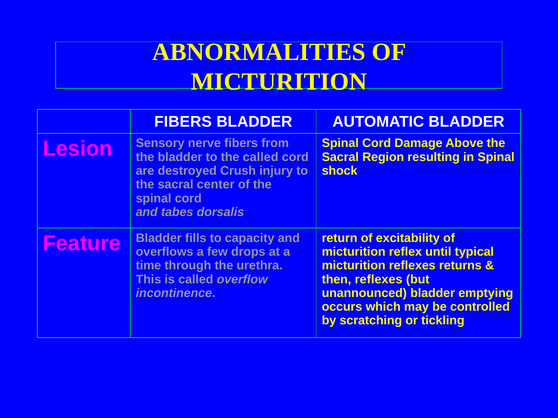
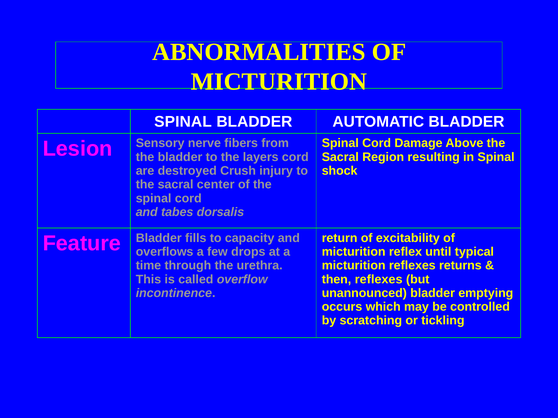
FIBERS: FIBERS -> SPINAL (183, 122)
the called: called -> layers (261, 157)
